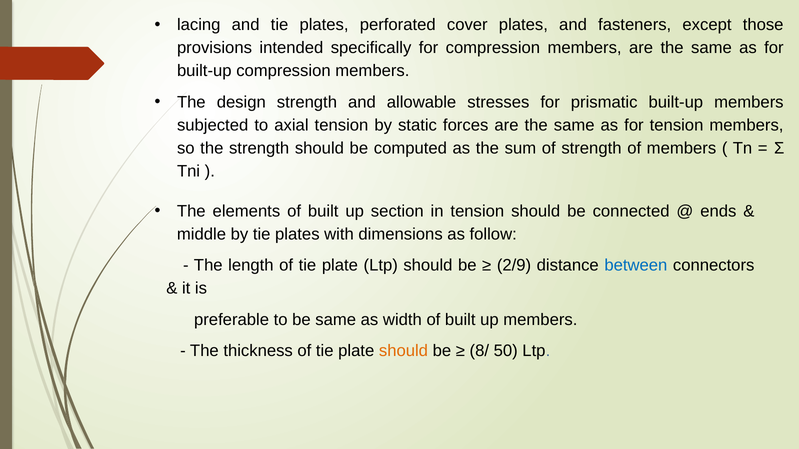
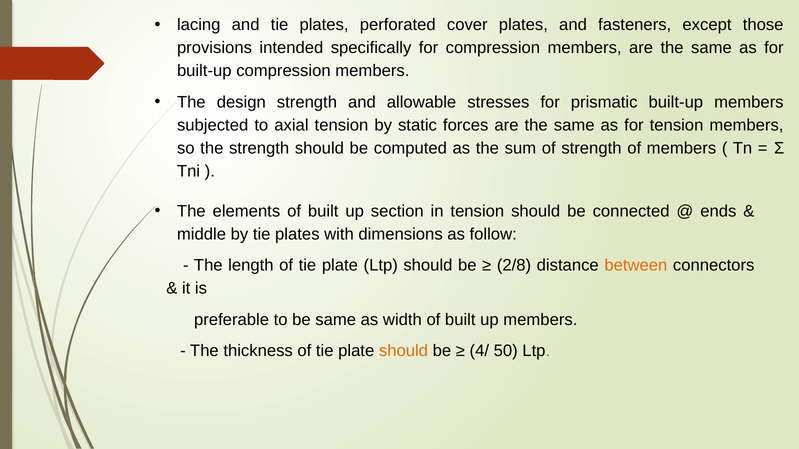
2/9: 2/9 -> 2/8 (514, 266)
between colour: blue -> orange (636, 266)
8/: 8/ -> 4/ (479, 351)
